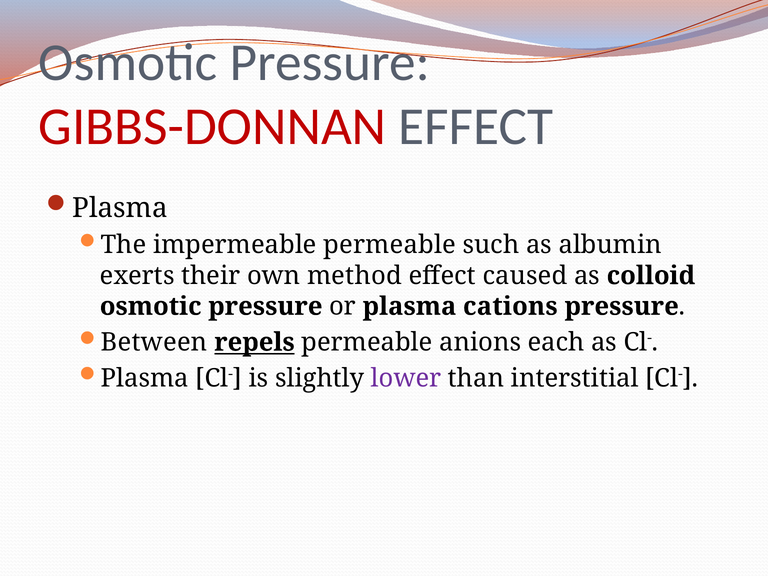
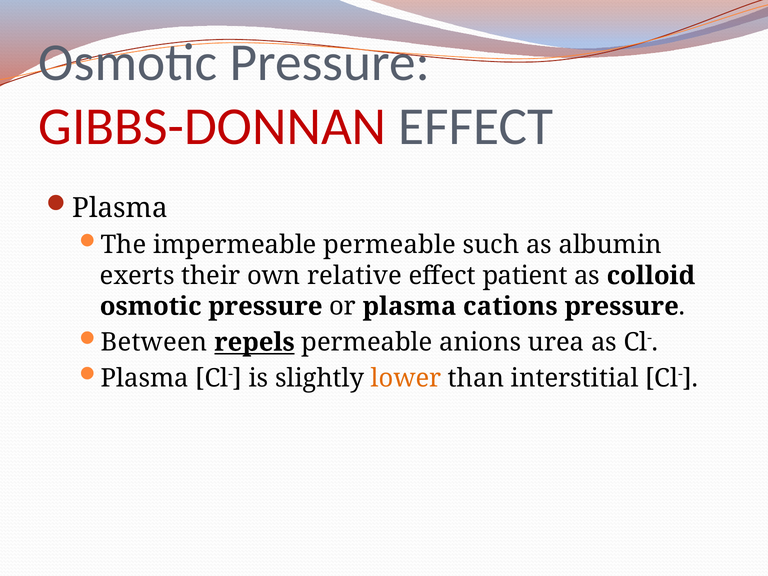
method: method -> relative (355, 276)
caused: caused -> patient (525, 276)
each: each -> urea (556, 342)
lower colour: purple -> orange (406, 378)
